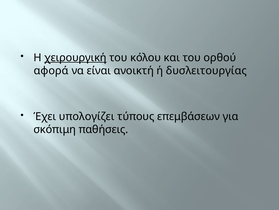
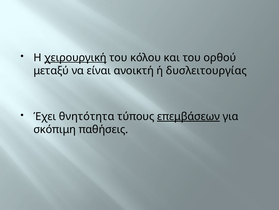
αφορά: αφορά -> μεταξύ (51, 70)
υπολογίζει: υπολογίζει -> θνητότητα (87, 116)
επεμβάσεων underline: none -> present (189, 116)
